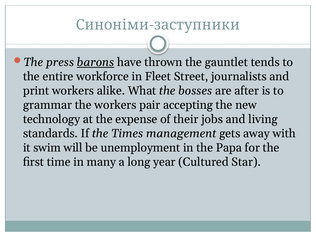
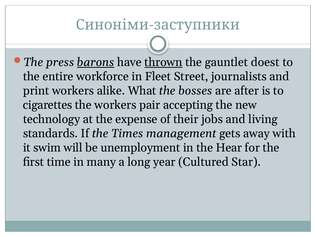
thrown underline: none -> present (163, 62)
tends: tends -> doest (265, 62)
grammar: grammar -> cigarettes (48, 105)
Papa: Papa -> Hear (229, 148)
